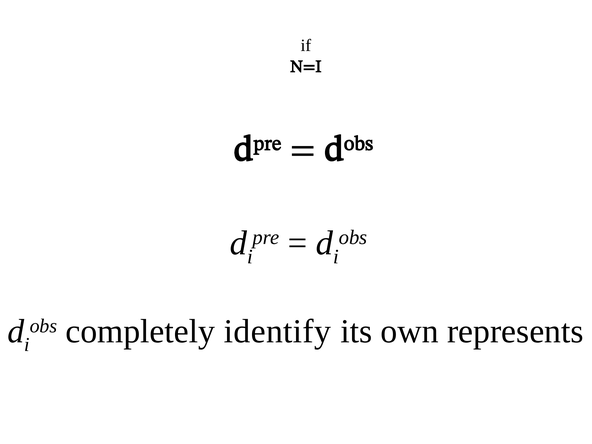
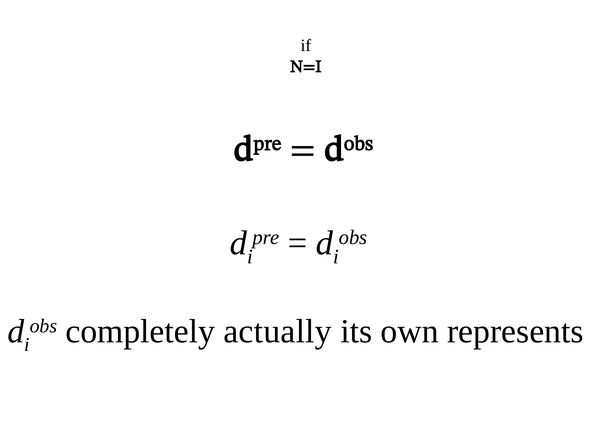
identify: identify -> actually (278, 332)
